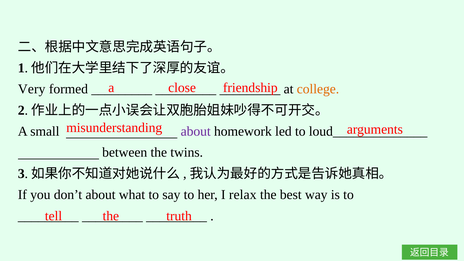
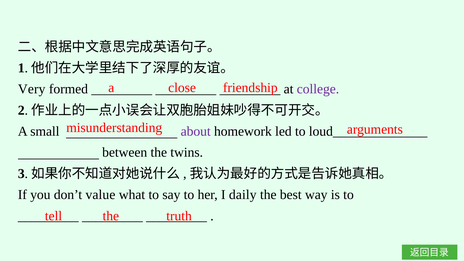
college colour: orange -> purple (318, 89)
don’t about: about -> value (100, 195)
relax: relax -> daily (243, 195)
